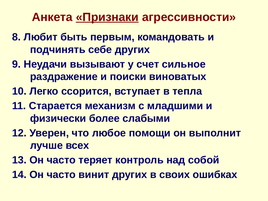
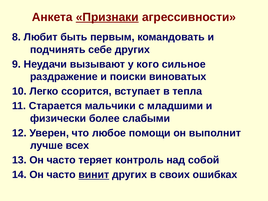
счет: счет -> кого (148, 64)
механизм: механизм -> мальчики (110, 106)
винит underline: none -> present (94, 175)
